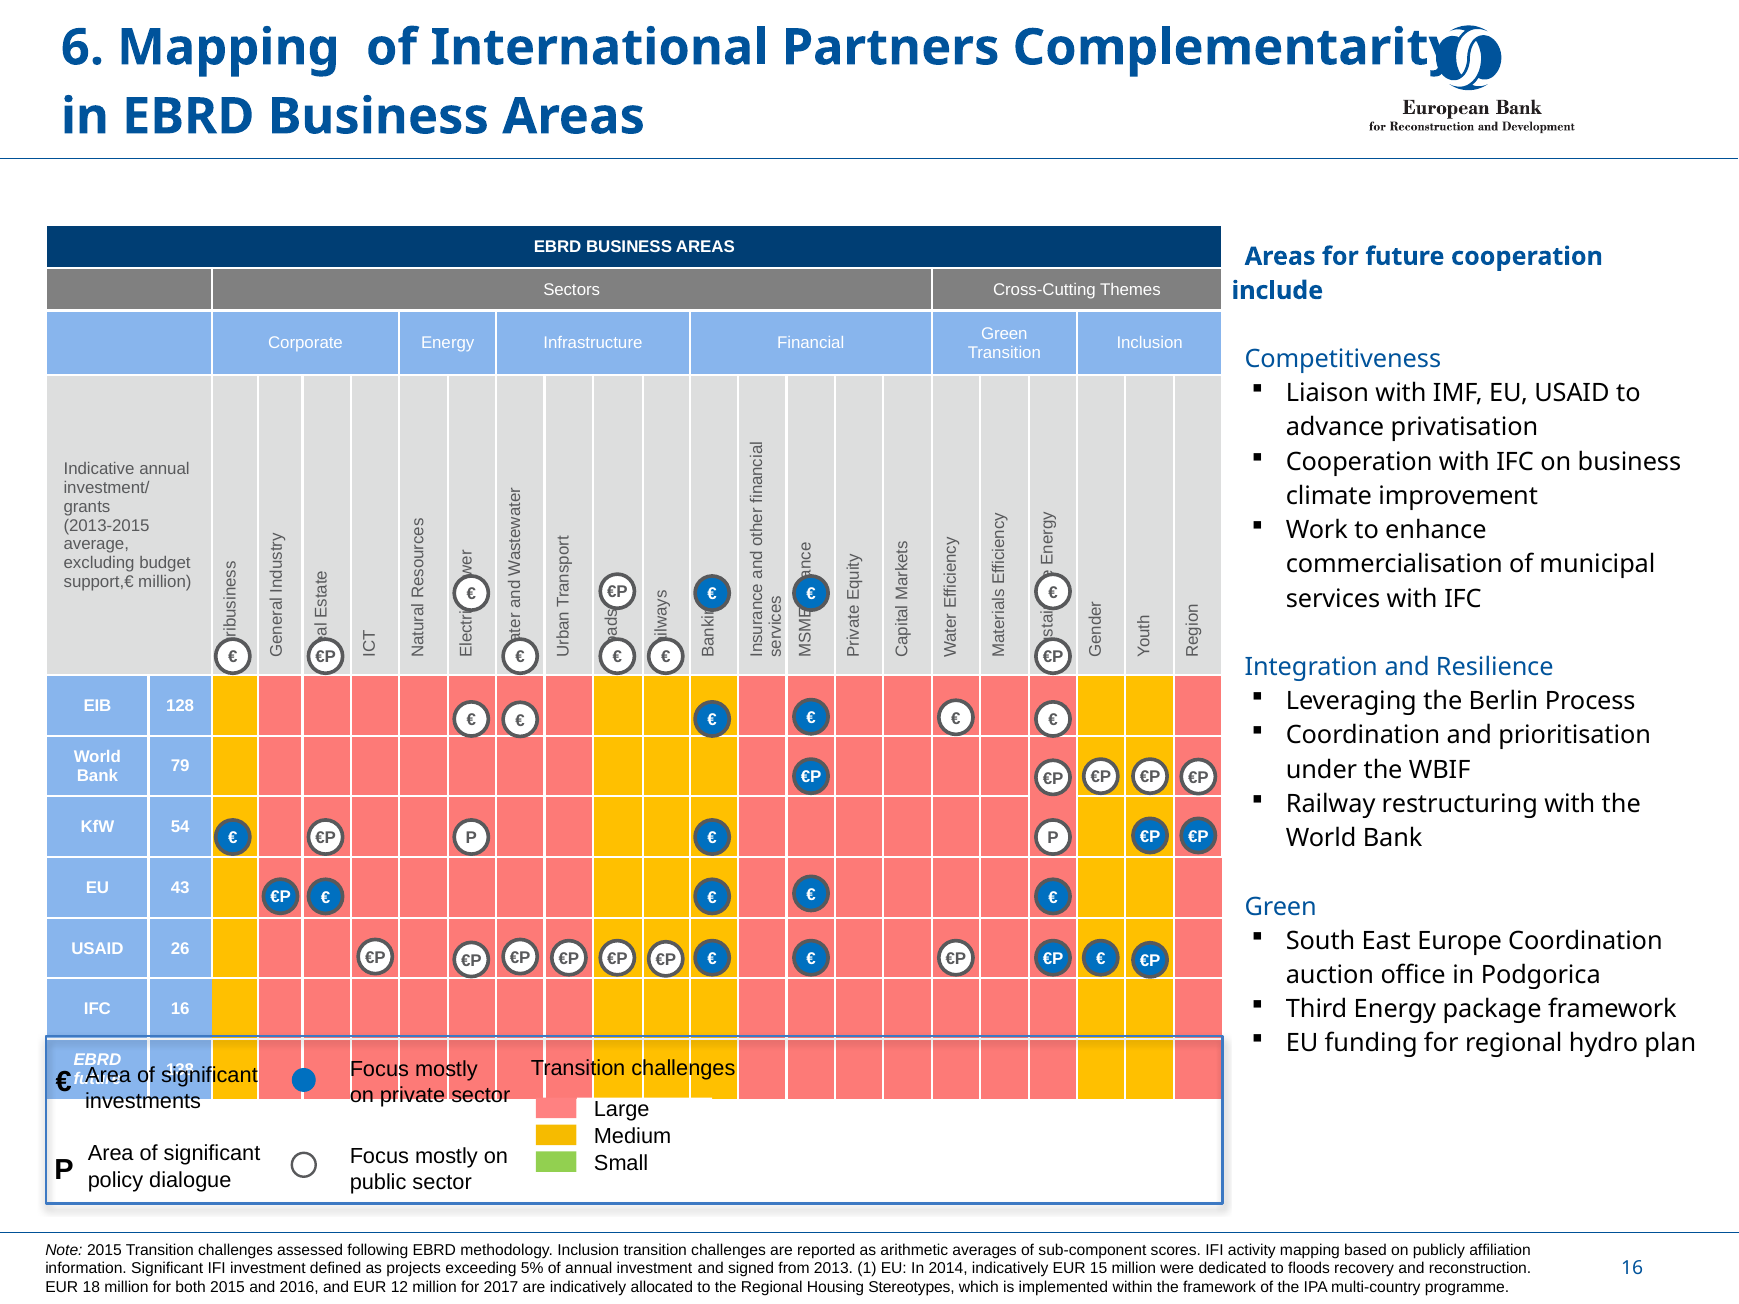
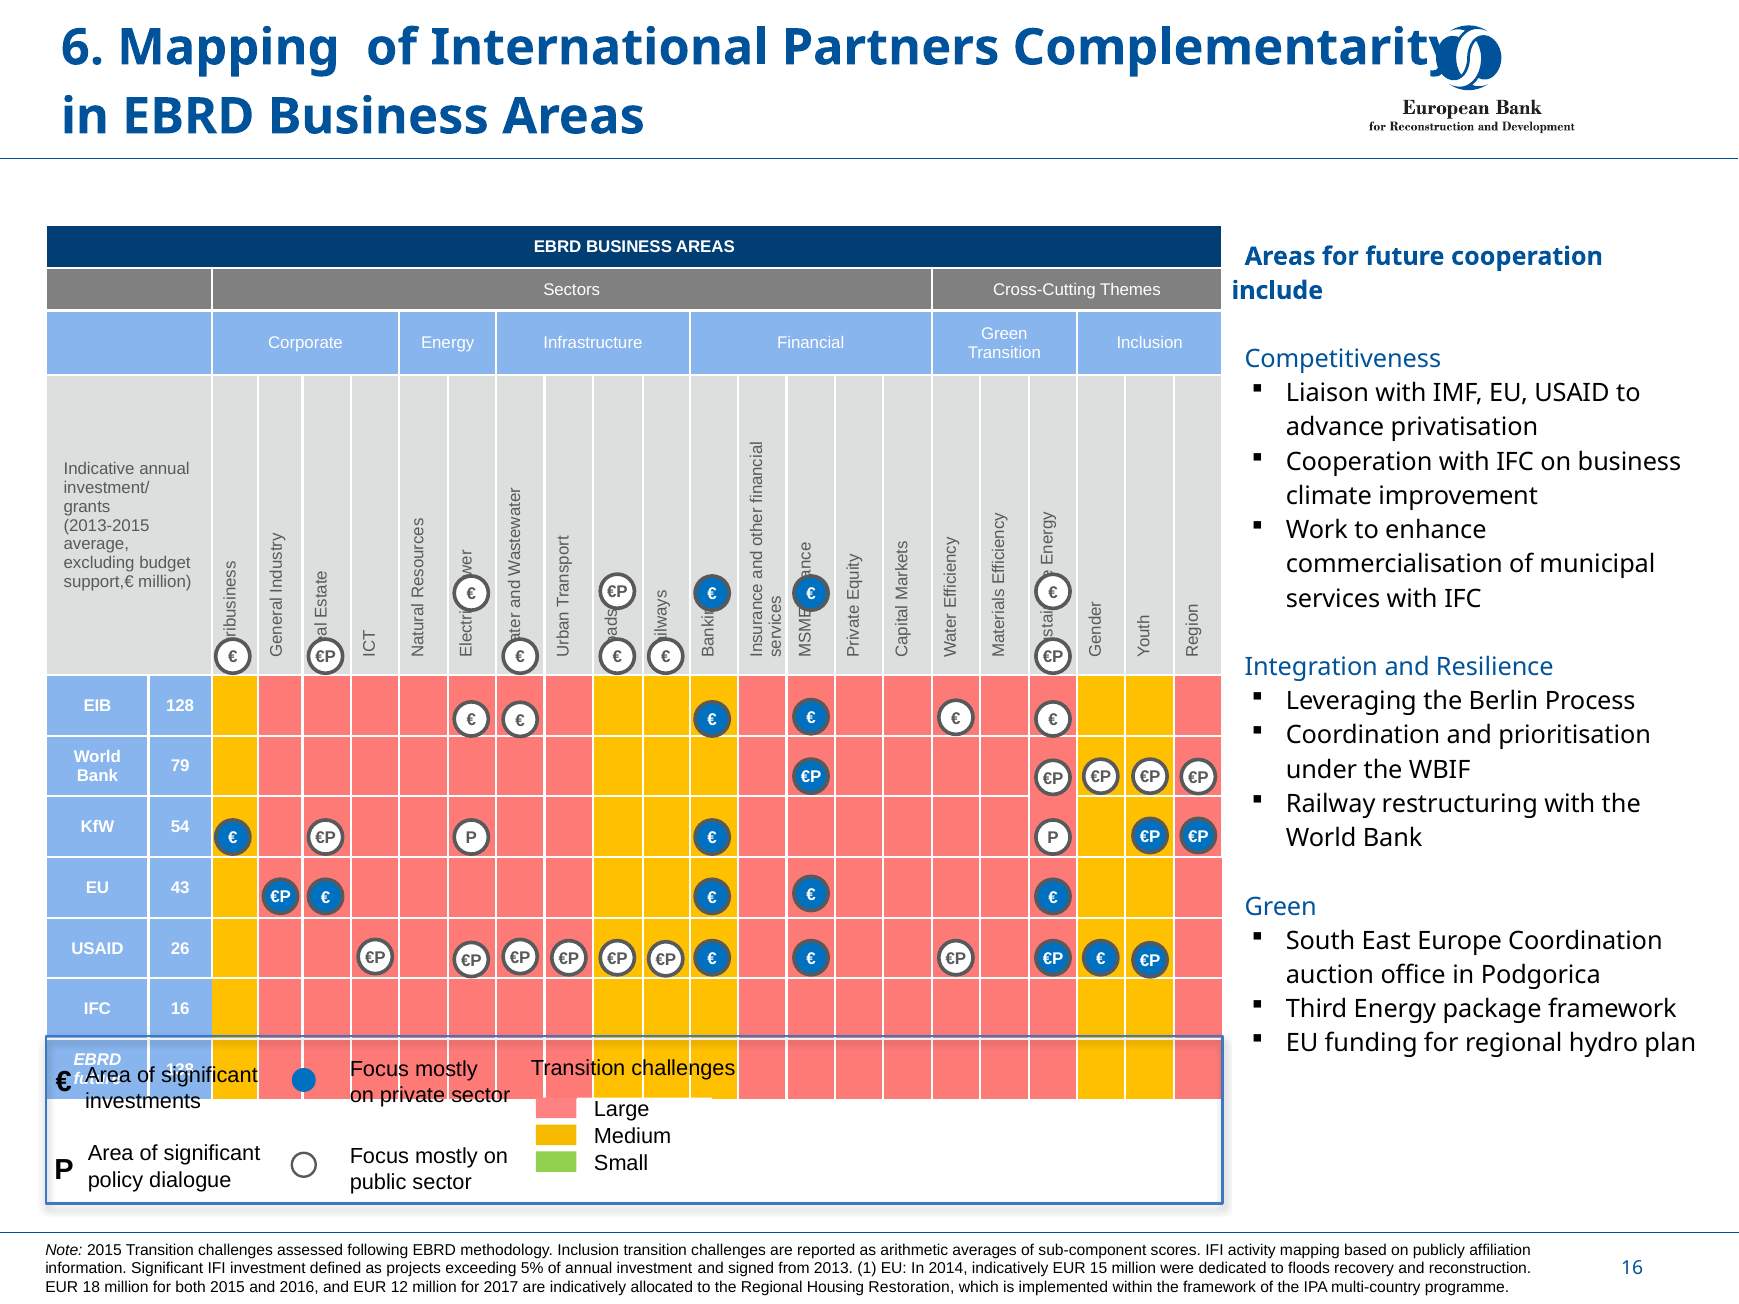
Stereotypes: Stereotypes -> Restoration (911, 1288)
